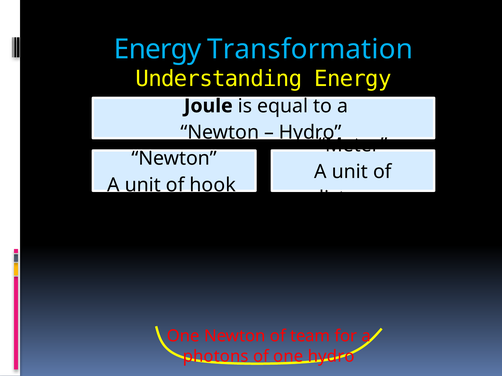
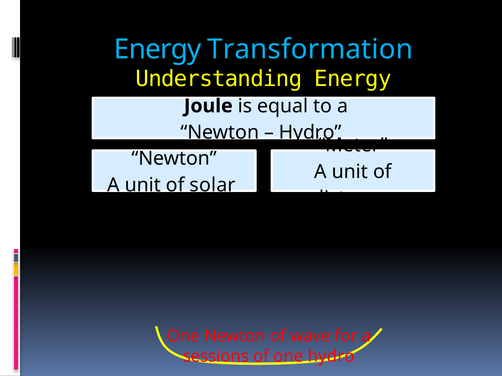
hook: hook -> solar (213, 185)
team: team -> wave (310, 337)
photons: photons -> sessions (216, 357)
